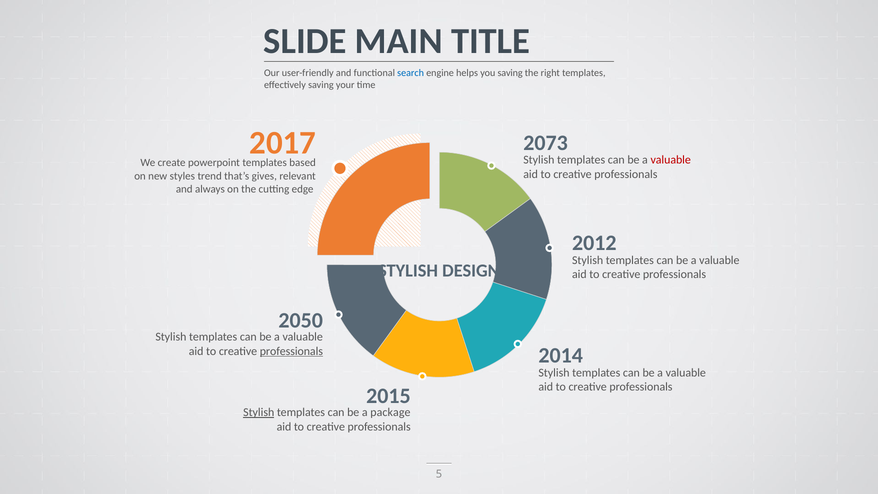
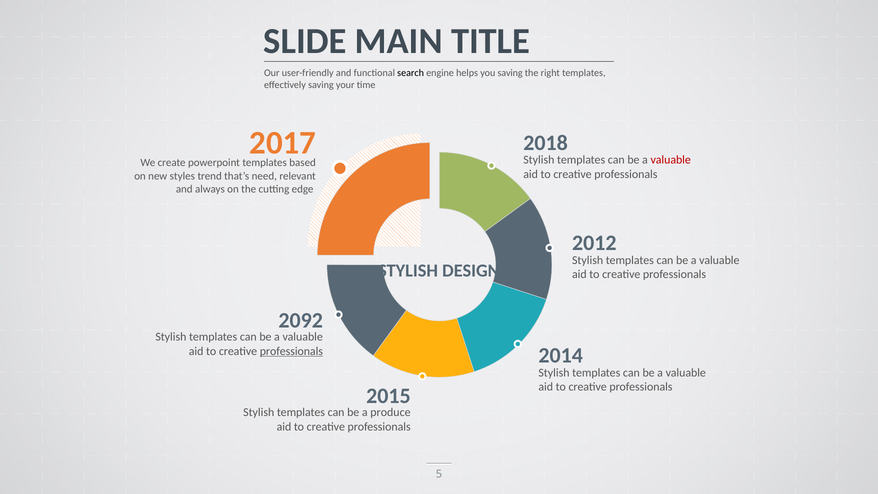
search colour: blue -> black (411, 73)
2073: 2073 -> 2018 (546, 143)
gives: gives -> need (264, 176)
2050: 2050 -> 2092 (301, 321)
Stylish underline: present -> none (259, 412)
package: package -> produce (390, 412)
